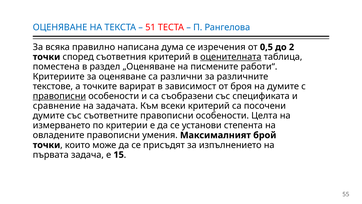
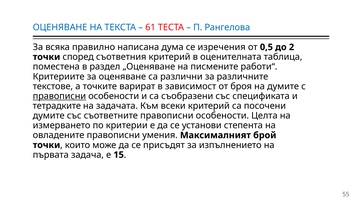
51: 51 -> 61 (150, 27)
оценителната underline: present -> none (231, 57)
сравнение: сравнение -> тетрадките (57, 106)
